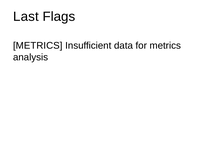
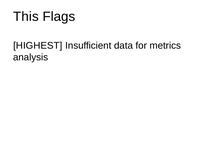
Last: Last -> This (26, 17)
METRICS: METRICS -> HIGHEST (38, 46)
